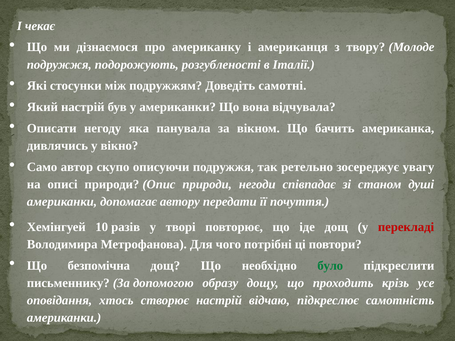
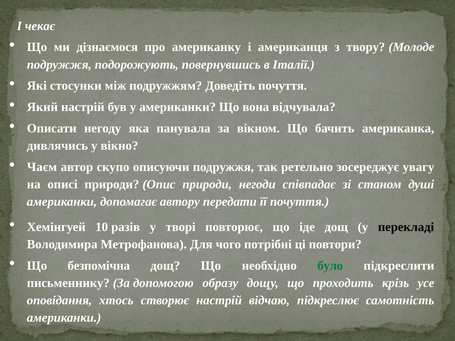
розгубленості: розгубленості -> повернувшись (221, 65)
Доведіть самотні: самотні -> почуття (283, 86)
Само: Само -> Чаєм (42, 167)
перекладі colour: red -> black (406, 227)
